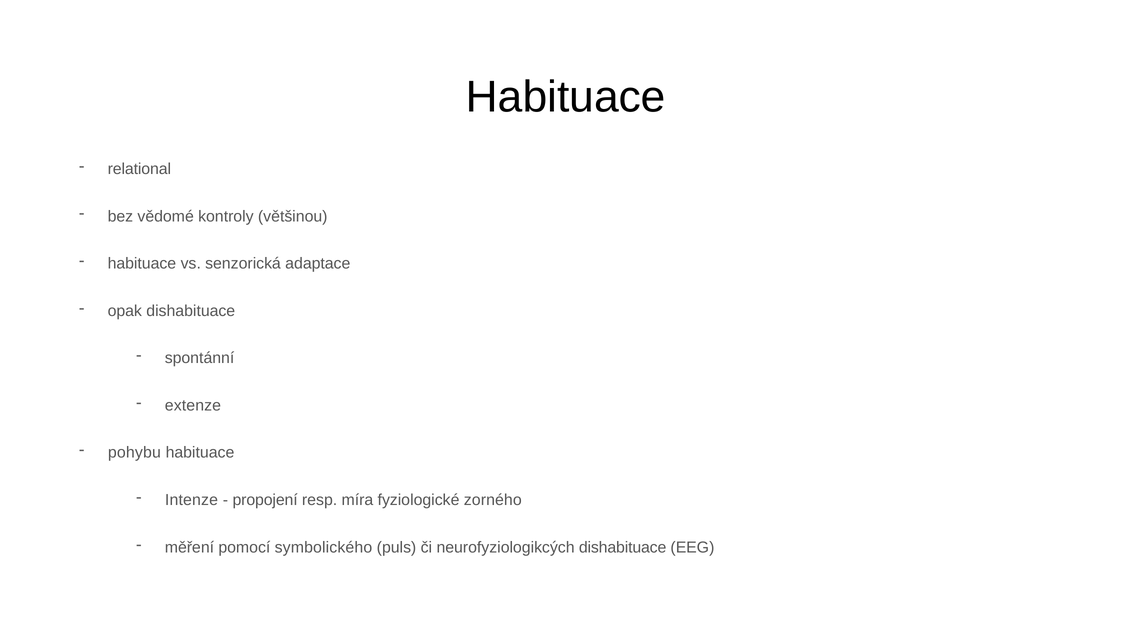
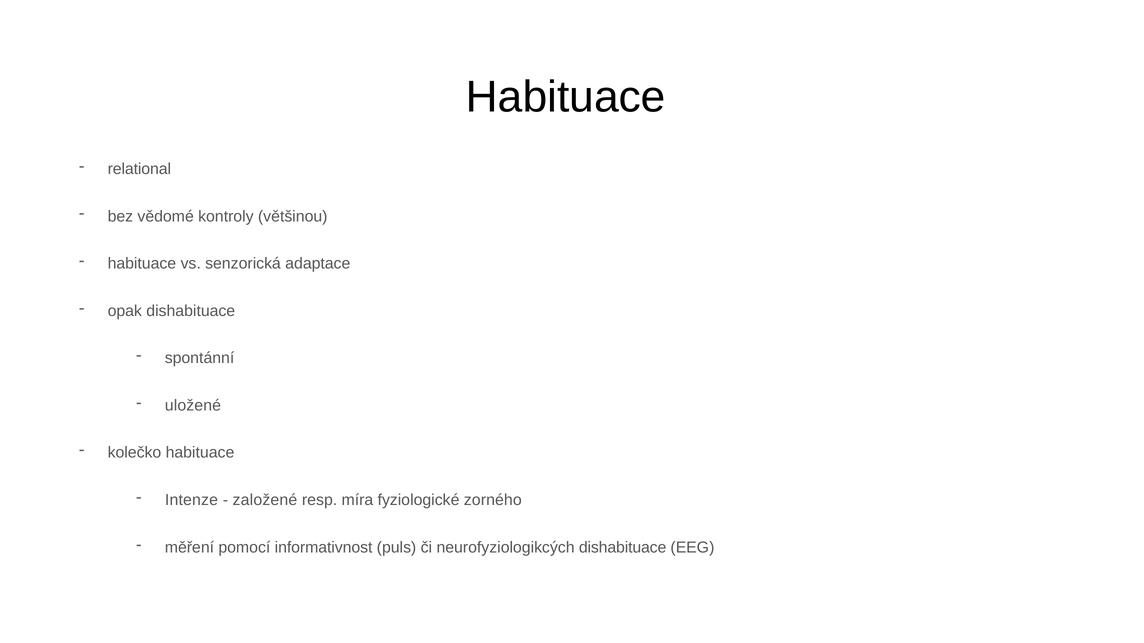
extenze: extenze -> uložené (193, 406)
pohybu: pohybu -> kolečko (134, 453)
propojení: propojení -> založené (265, 500)
symbolického: symbolického -> informativnost (324, 548)
